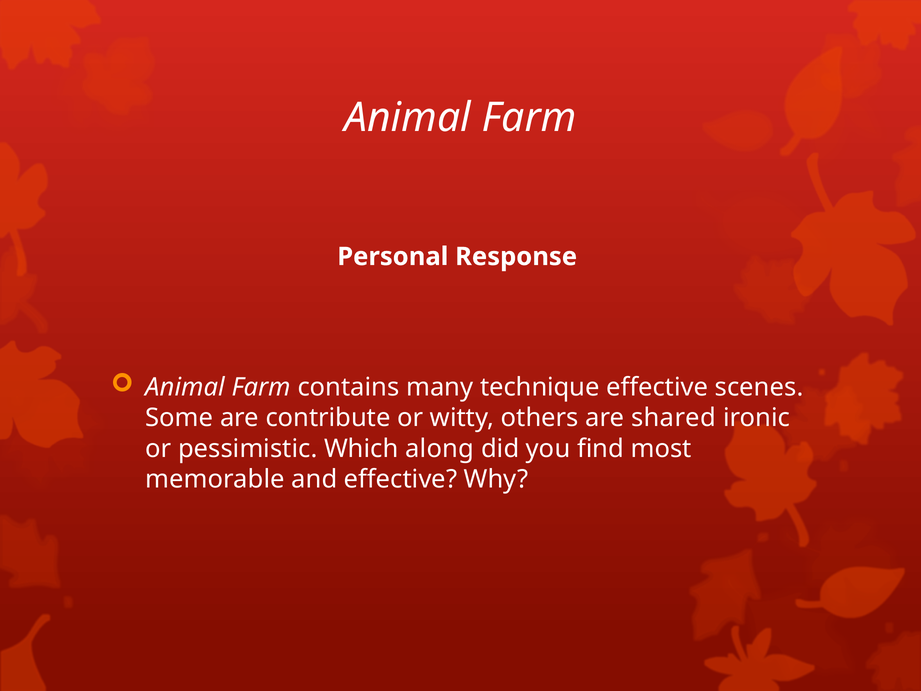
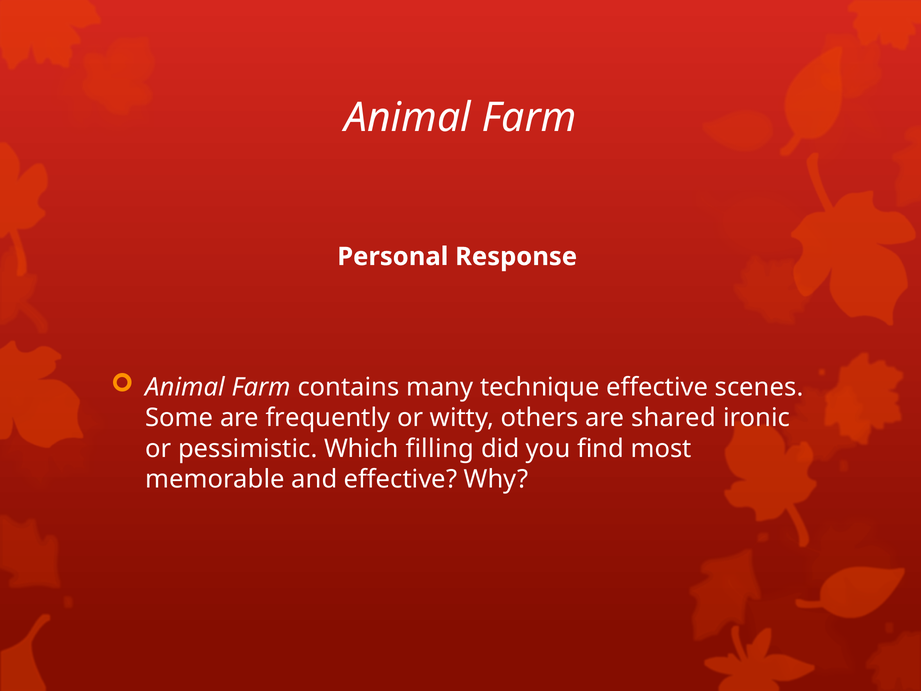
contribute: contribute -> frequently (328, 418)
along: along -> filling (440, 448)
